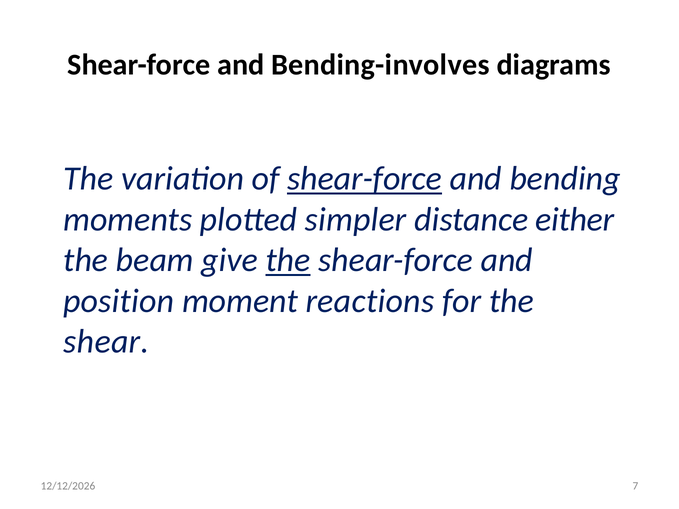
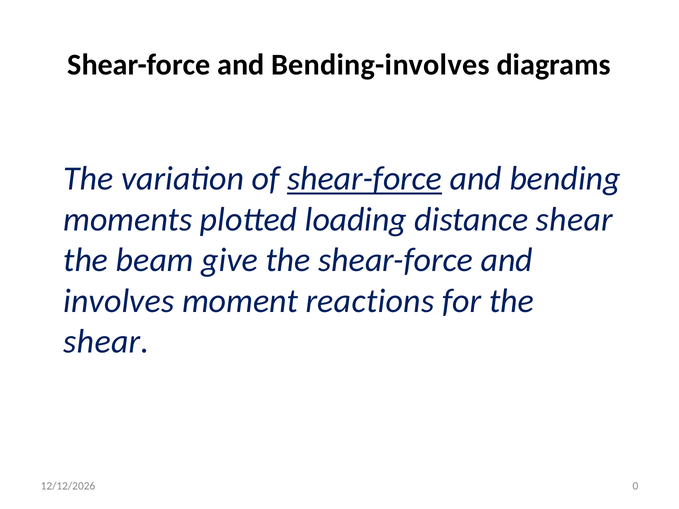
simpler: simpler -> loading (356, 220)
distance either: either -> shear (574, 220)
the underline: present -> none (288, 260)
position: position -> involves (119, 301)
7: 7 -> 0 (635, 486)
